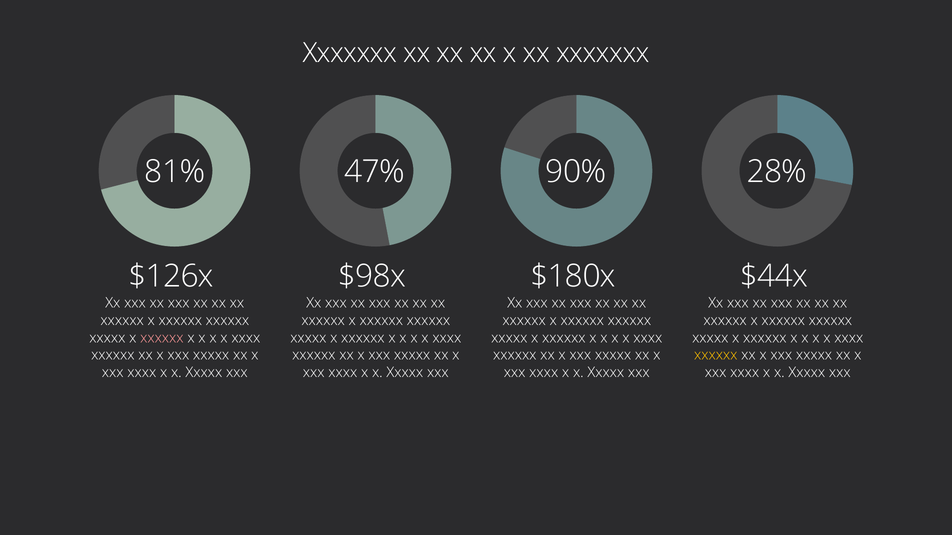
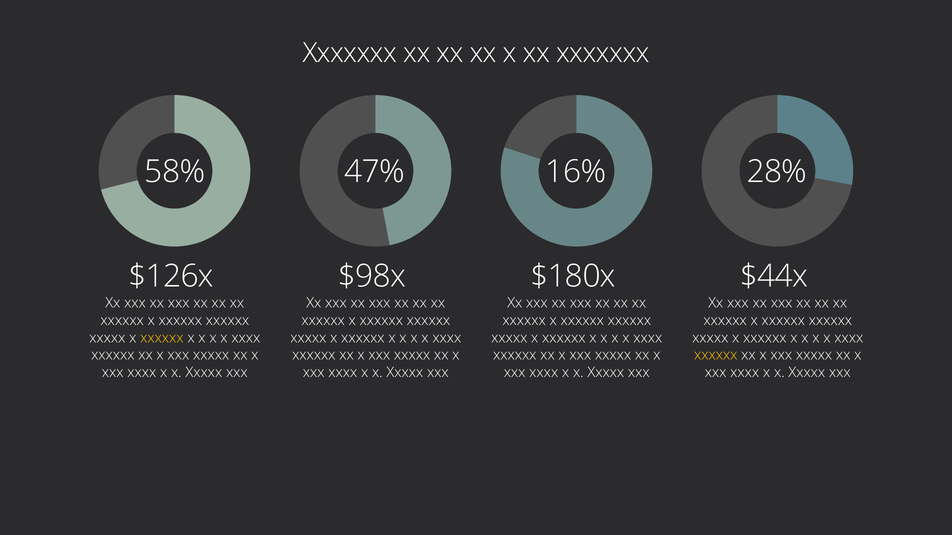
81%: 81% -> 58% (175, 172)
90%: 90% -> 16% (576, 172)
xxxxxx colour: pink -> yellow (162, 338)
